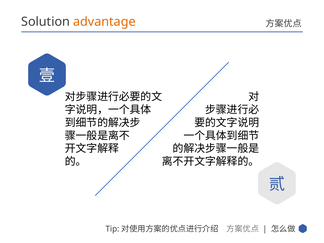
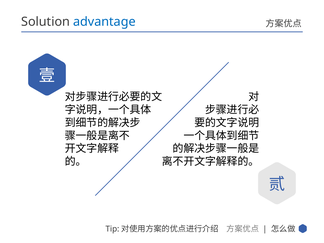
advantage colour: orange -> blue (104, 22)
